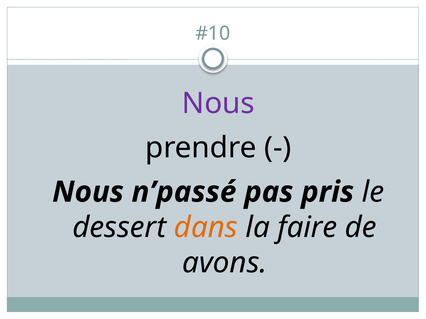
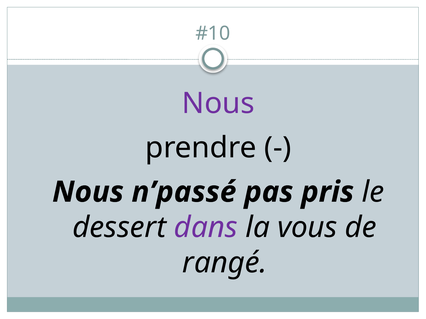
dans colour: orange -> purple (206, 228)
faire: faire -> vous (307, 228)
avons: avons -> rangé (225, 263)
